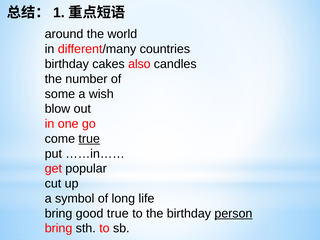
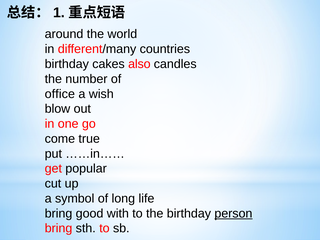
some: some -> office (60, 94)
true underline: present -> none (89, 139)
good true: true -> with (118, 213)
